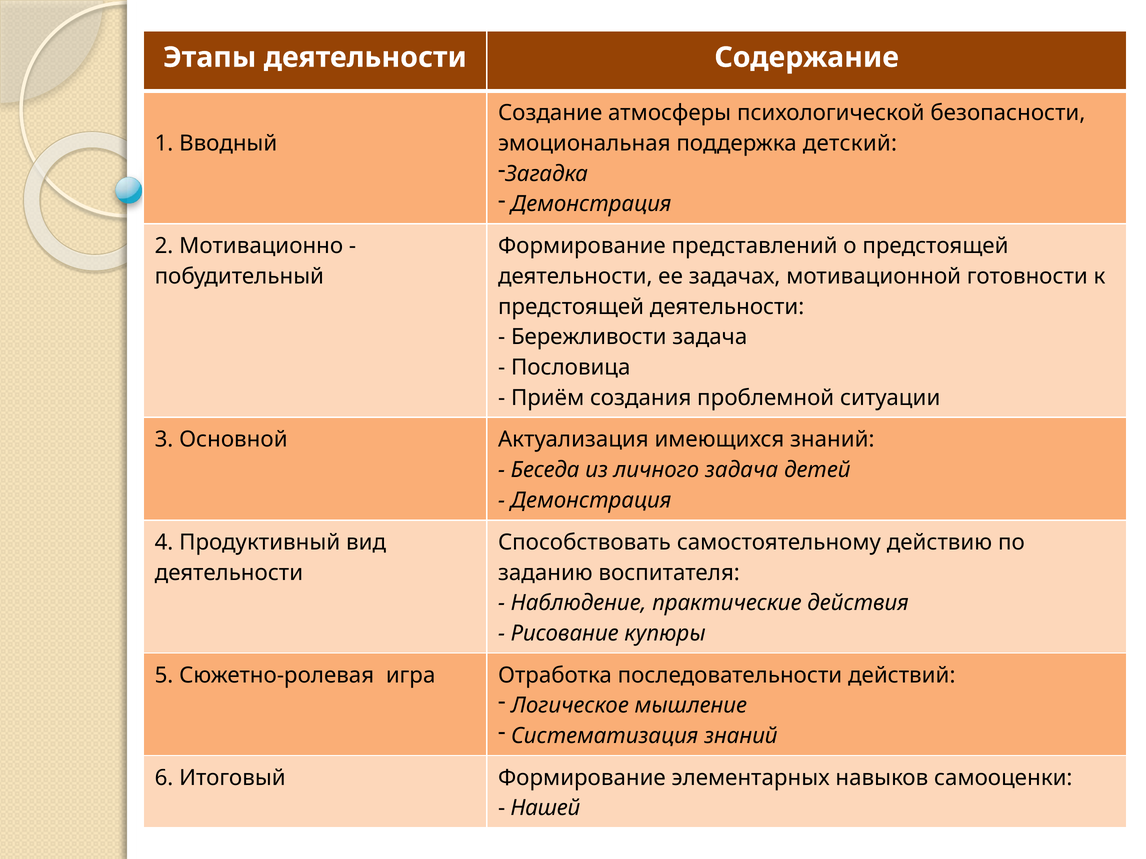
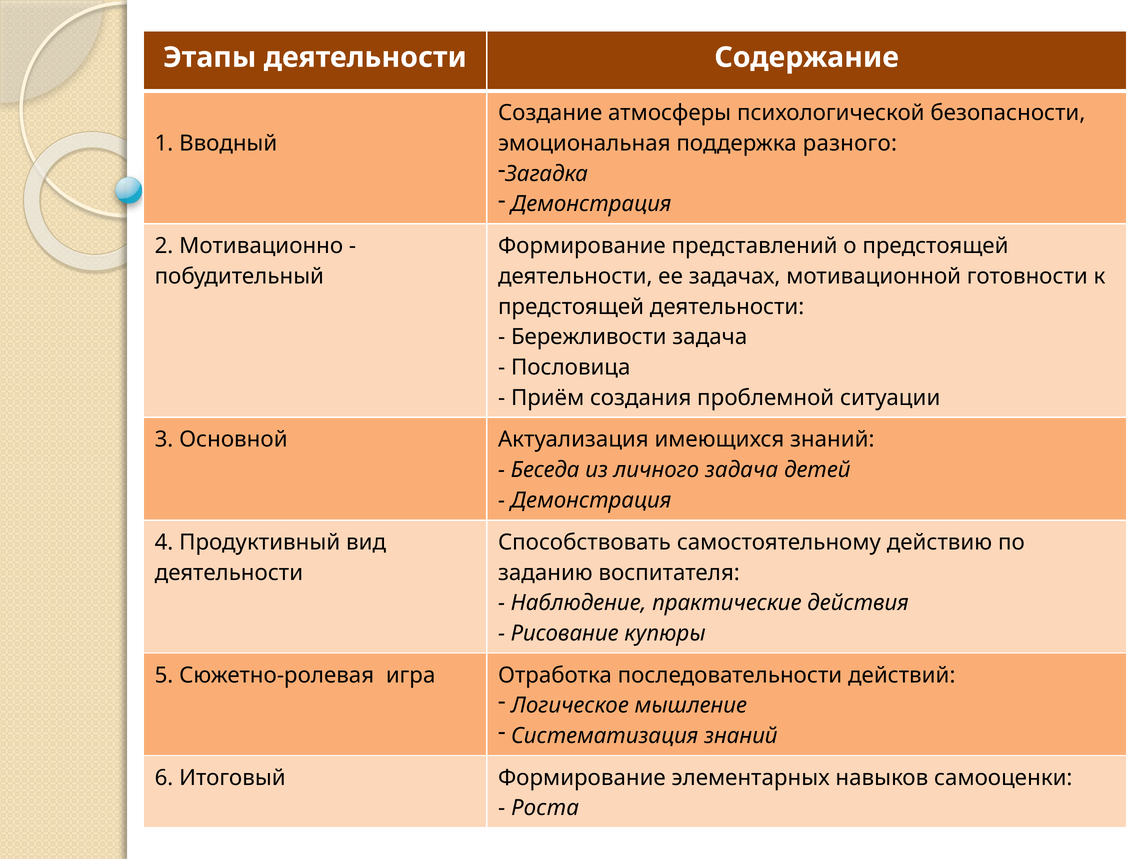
детский: детский -> разного (850, 144)
Нашей: Нашей -> Роста (545, 809)
